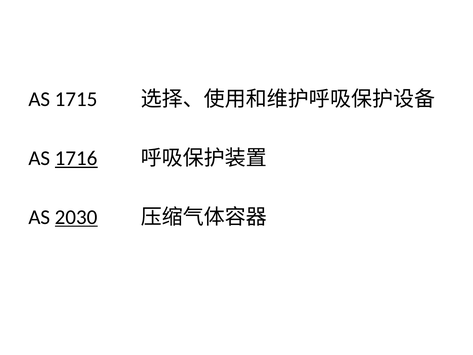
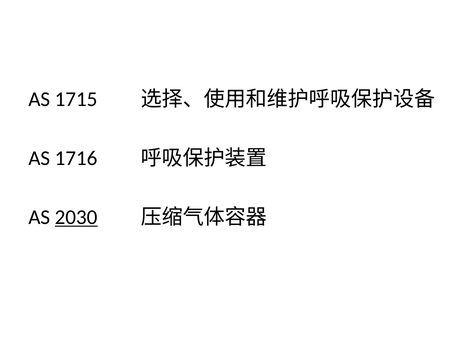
1716 underline: present -> none (76, 158)
